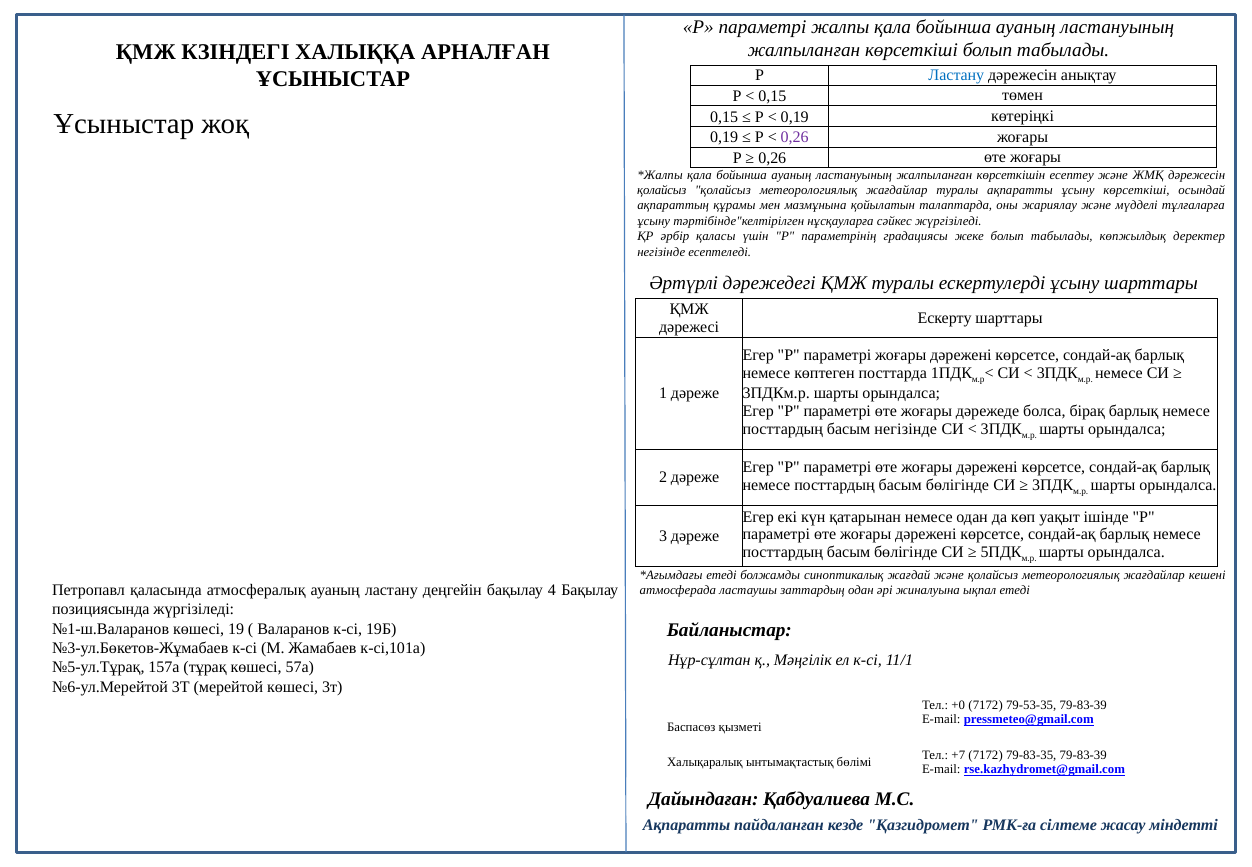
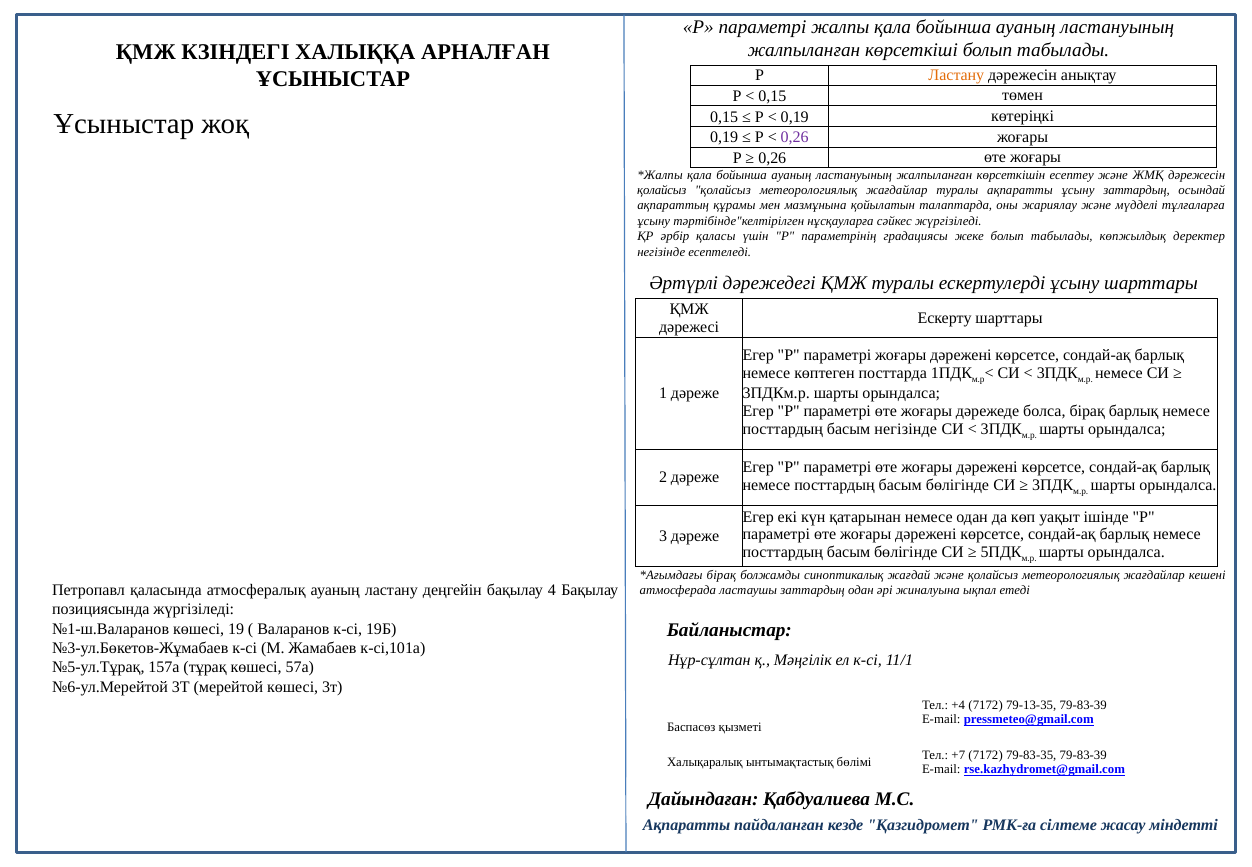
Ластану colour: blue -> orange (956, 75)
ұсыну көрсеткіші: көрсеткіші -> заттардың (1137, 190)
етеді: етеді -> бірақ (721, 575)
+0: +0 -> +4 (958, 705)
79-53-35: 79-53-35 -> 79-13-35 (1031, 705)
